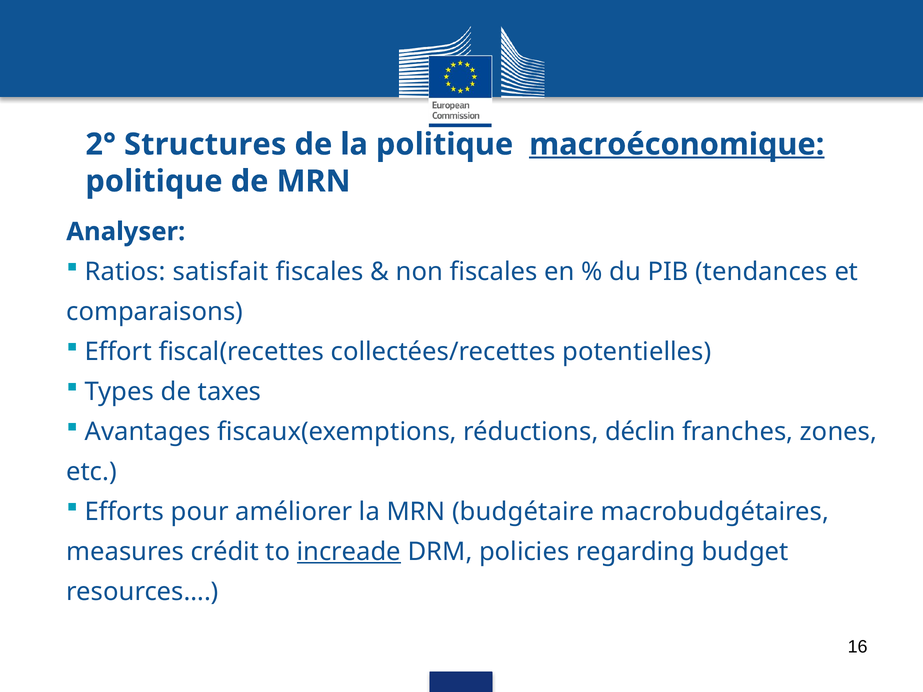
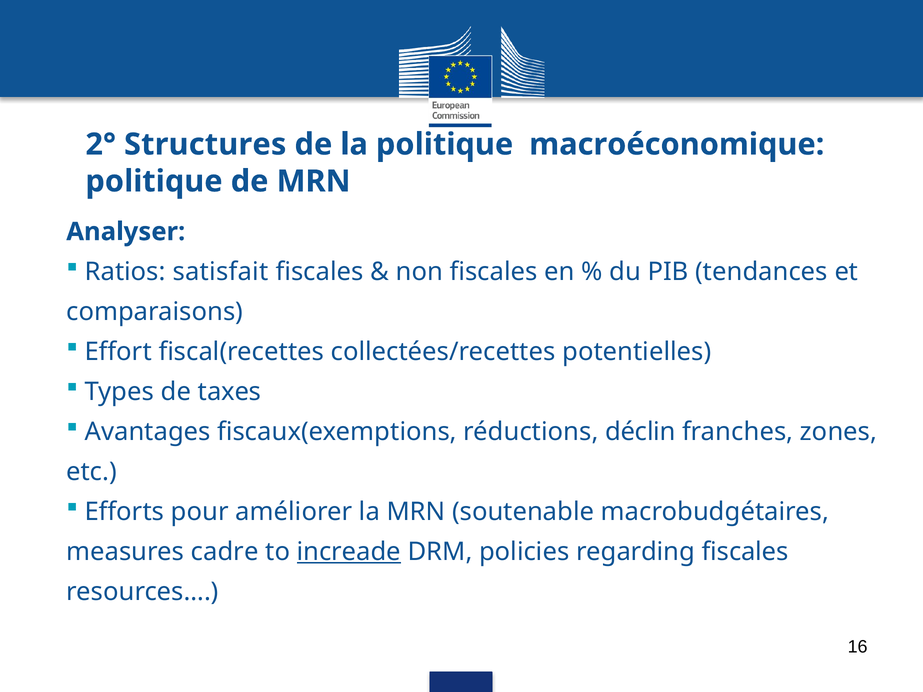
macroéconomique underline: present -> none (677, 144)
budgétaire: budgétaire -> soutenable (523, 512)
crédit: crédit -> cadre (225, 552)
regarding budget: budget -> fiscales (745, 552)
